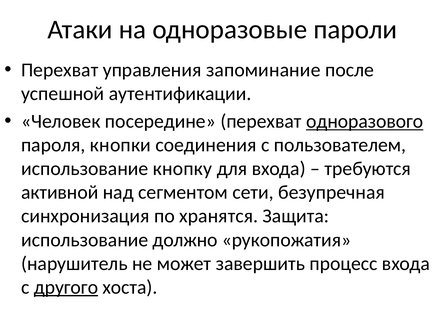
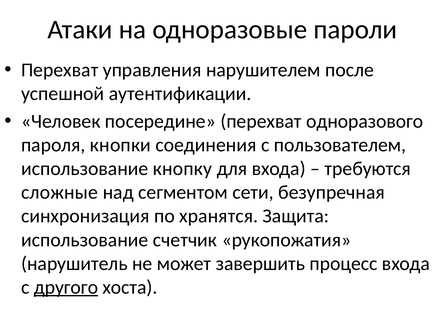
запоминание: запоминание -> нарушителем (263, 70)
одноразового underline: present -> none (365, 121)
активной: активной -> сложные (60, 192)
должно: должно -> счетчик (185, 240)
